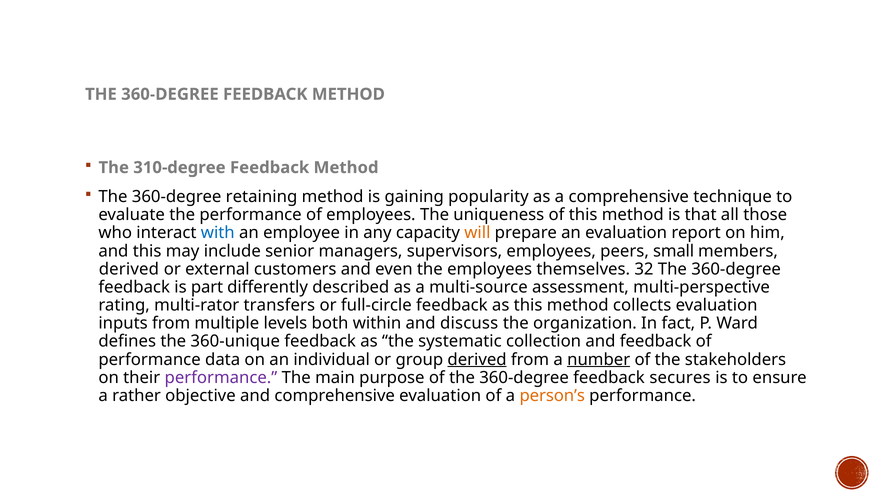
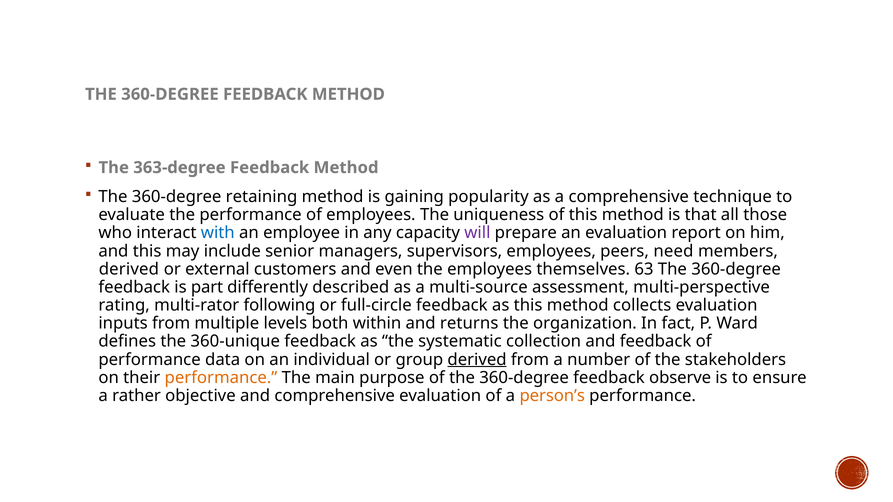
310-degree: 310-degree -> 363-degree (179, 168)
will colour: orange -> purple (477, 233)
small: small -> need (673, 251)
32: 32 -> 63 (644, 269)
transfers: transfers -> following (279, 305)
discuss: discuss -> returns (469, 324)
number underline: present -> none (599, 360)
performance colour: purple -> orange (221, 378)
secures: secures -> observe (680, 378)
